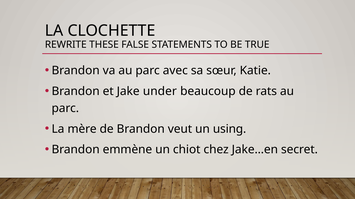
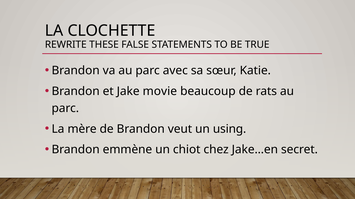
under: under -> movie (160, 92)
